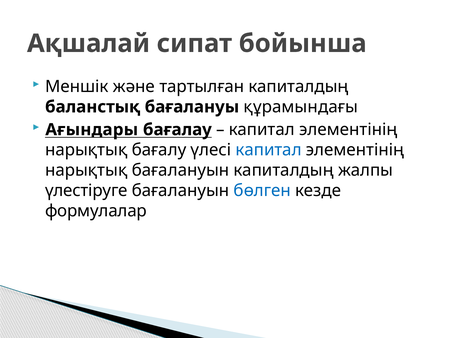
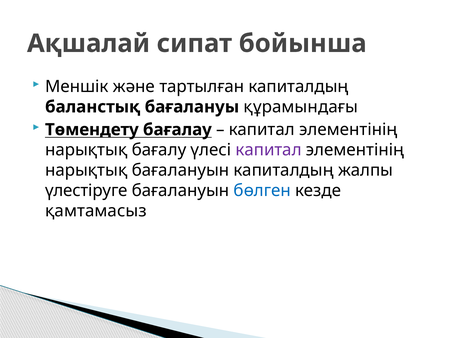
Ағындары: Ағындары -> Төмендету (92, 130)
капитал colour: blue -> purple (269, 150)
формулалар: формулалар -> қамтамасыз (96, 211)
